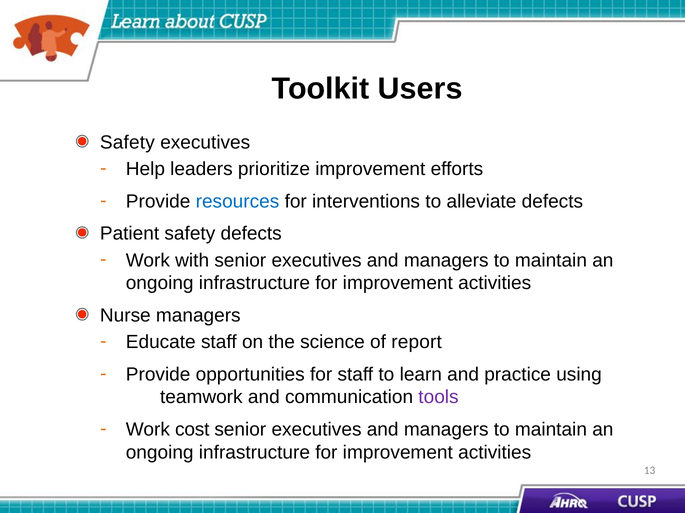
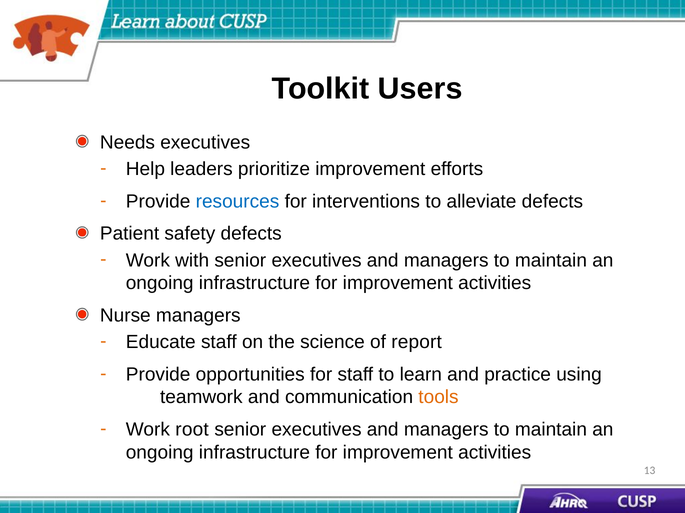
Safety: Safety -> Needs (127, 143)
tools colour: purple -> orange (438, 398)
cost: cost -> root (192, 430)
